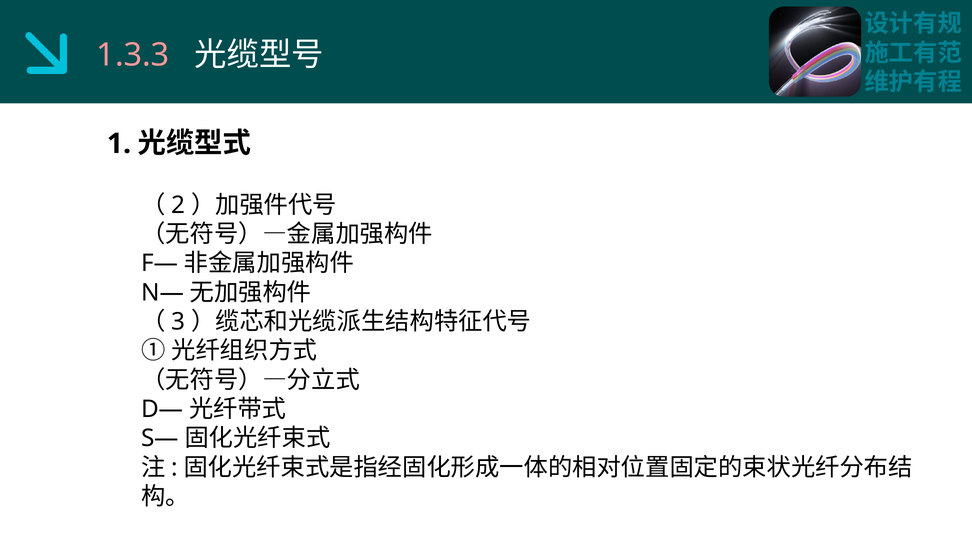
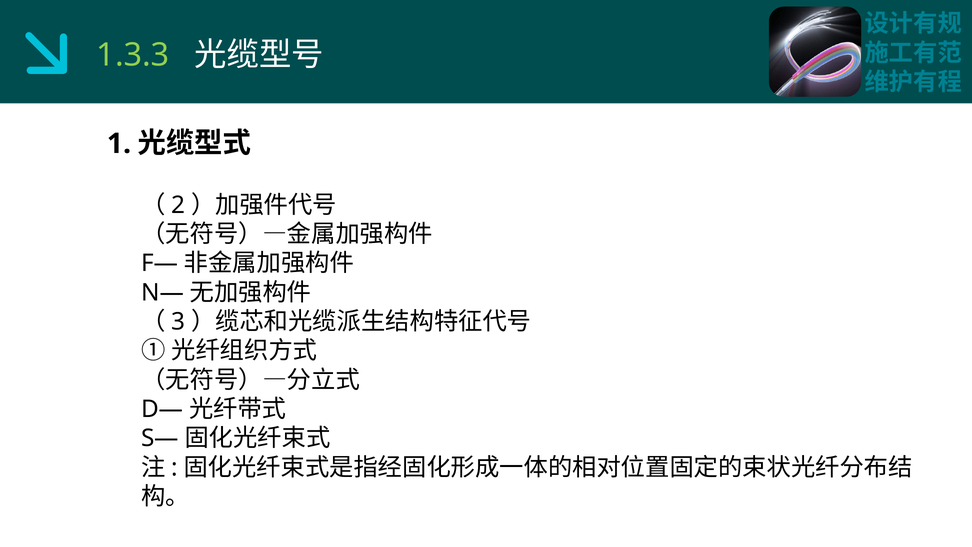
1.3.3 colour: pink -> light green (133, 55)
